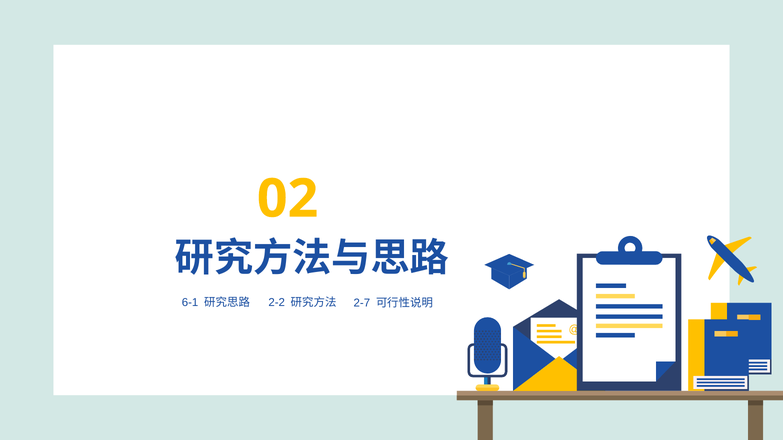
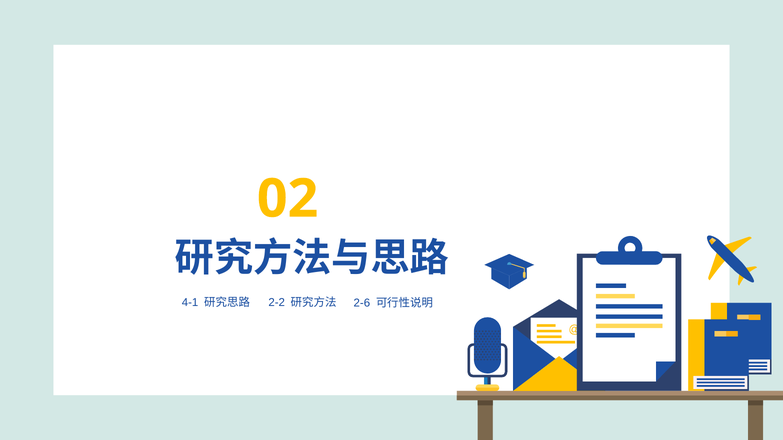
6-1: 6-1 -> 4-1 (190, 303)
2-7: 2-7 -> 2-6 (362, 303)
